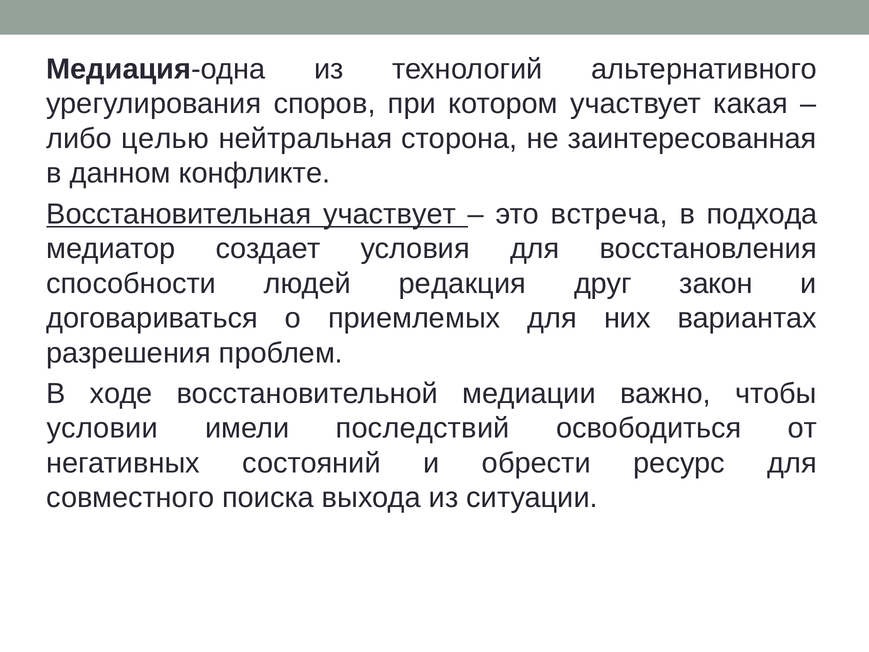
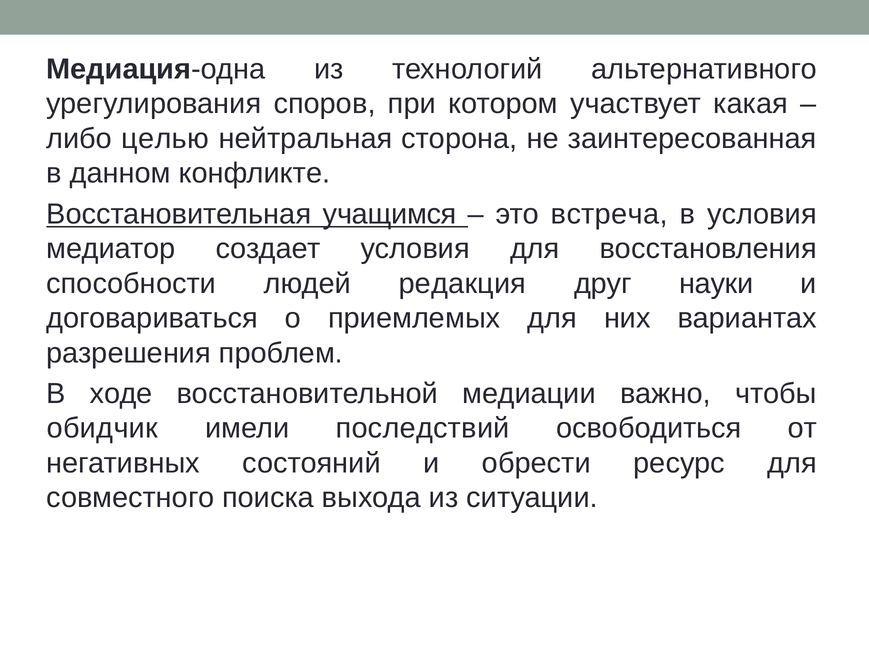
Восстановительная участвует: участвует -> учащимся (390, 214)
в подхода: подхода -> условия (762, 214)
закон: закон -> науки (716, 283)
условии: условии -> обидчик (102, 428)
